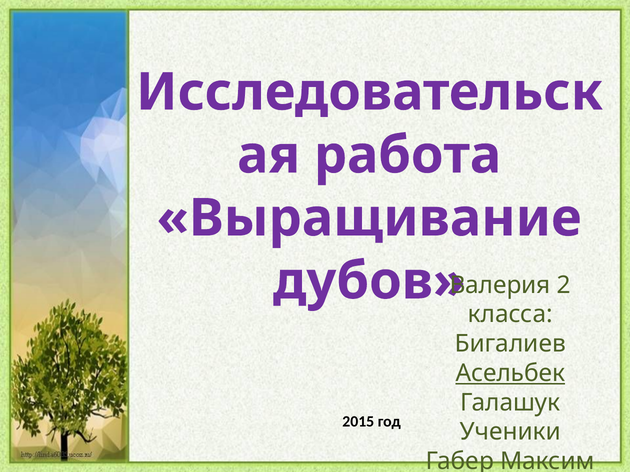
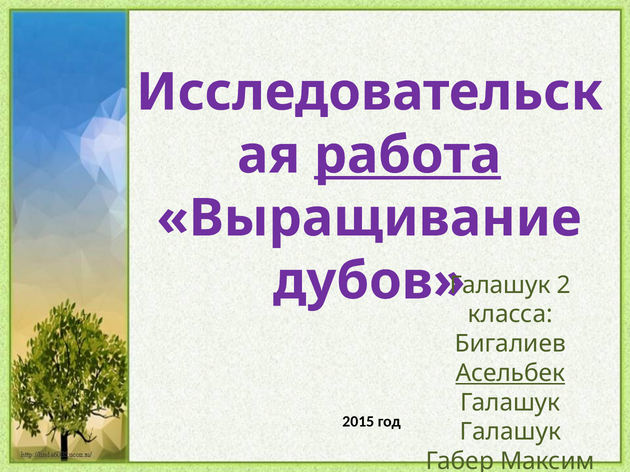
работа underline: none -> present (407, 155)
Валерия: Валерия -> Галашук (500, 285)
Ученики: Ученики -> Галашук (510, 432)
